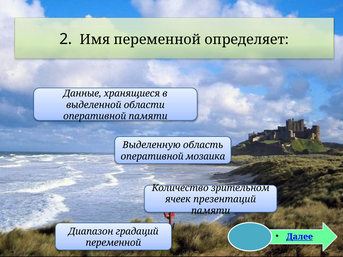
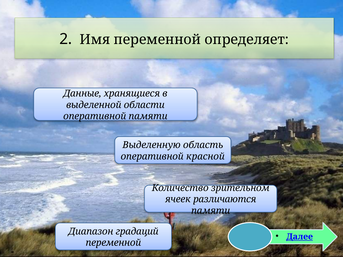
мозаика: мозаика -> красной (205, 157)
презентаций: презентаций -> различаются (225, 199)
